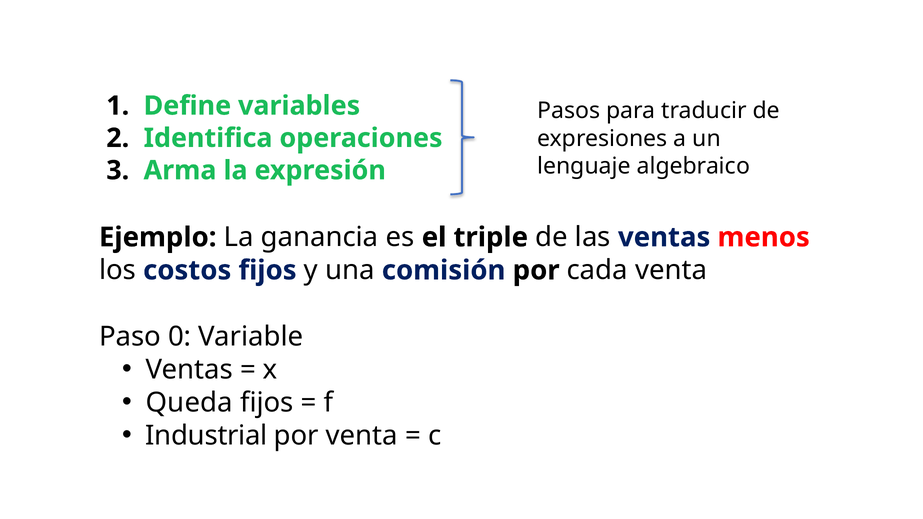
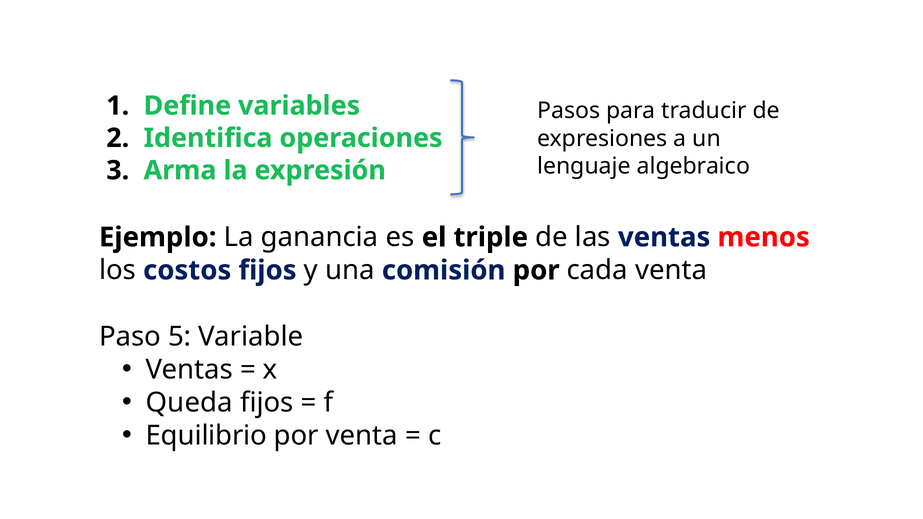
0: 0 -> 5 (180, 337)
Industrial: Industrial -> Equilibrio (206, 436)
